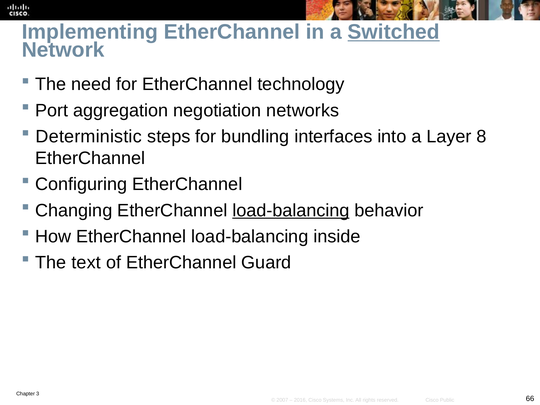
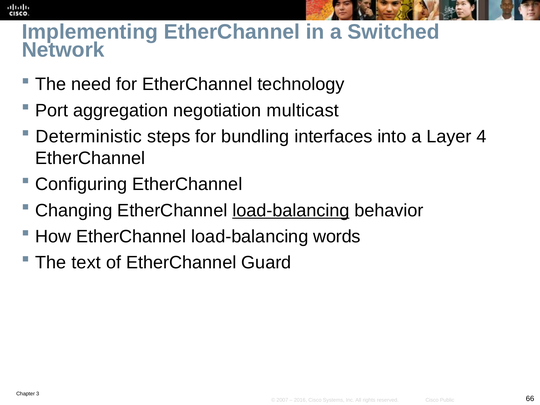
Switched underline: present -> none (394, 32)
networks: networks -> multicast (303, 110)
8: 8 -> 4 (481, 137)
inside: inside -> words (337, 237)
